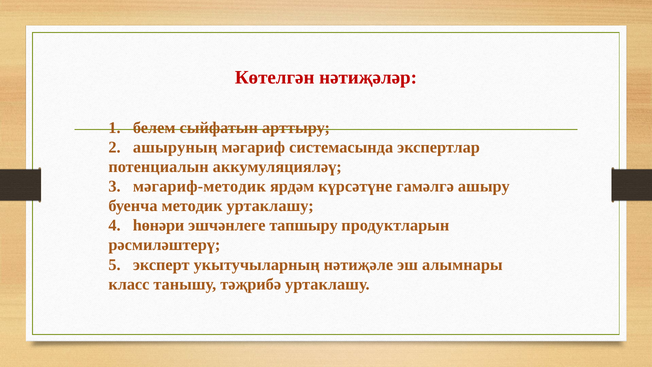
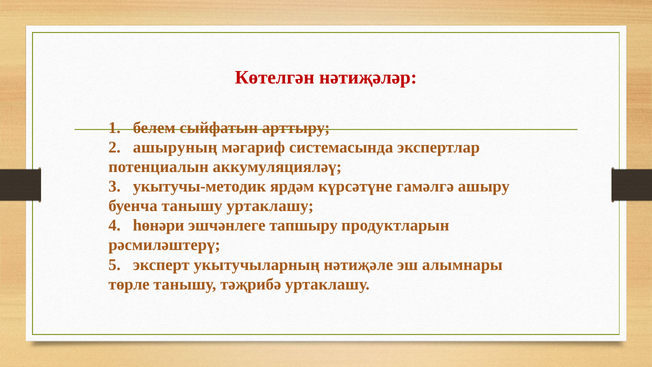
мәгариф-методик: мәгариф-методик -> укытучы-методик (200, 186)
буенча методик: методик -> танышу (192, 206)
класс: класс -> төрле (129, 284)
